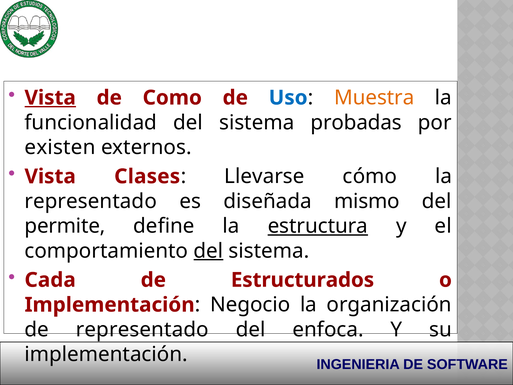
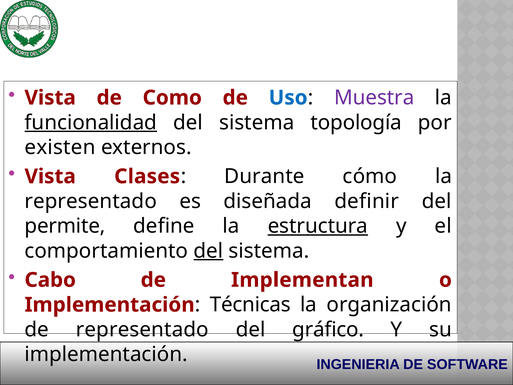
Vista underline: present -> none (50, 98)
Muestra colour: orange -> purple (374, 98)
funcionalidad underline: none -> present (91, 122)
probadas: probadas -> topología (356, 122)
Llevarse: Llevarse -> Durante (264, 176)
mismo: mismo -> definir (367, 201)
Cada: Cada -> Cabo (50, 280)
Estructurados: Estructurados -> Implementan (302, 280)
Negocio: Negocio -> Técnicas (250, 305)
enfoca: enfoca -> gráfico (328, 329)
